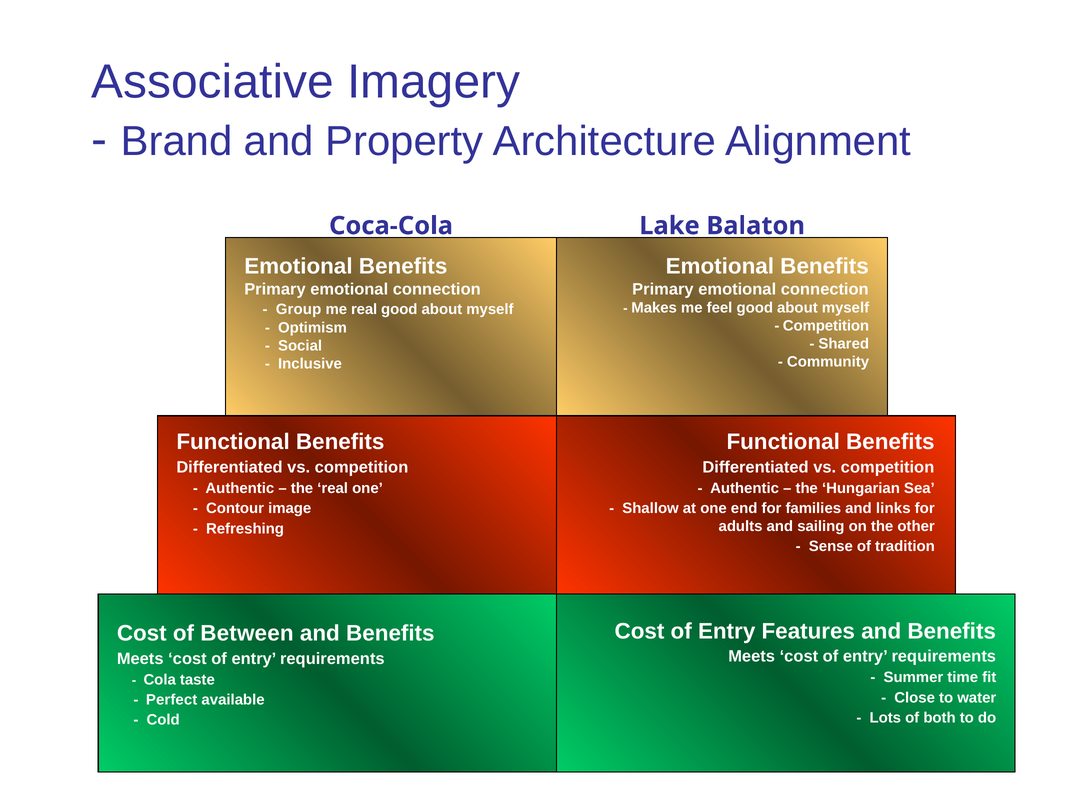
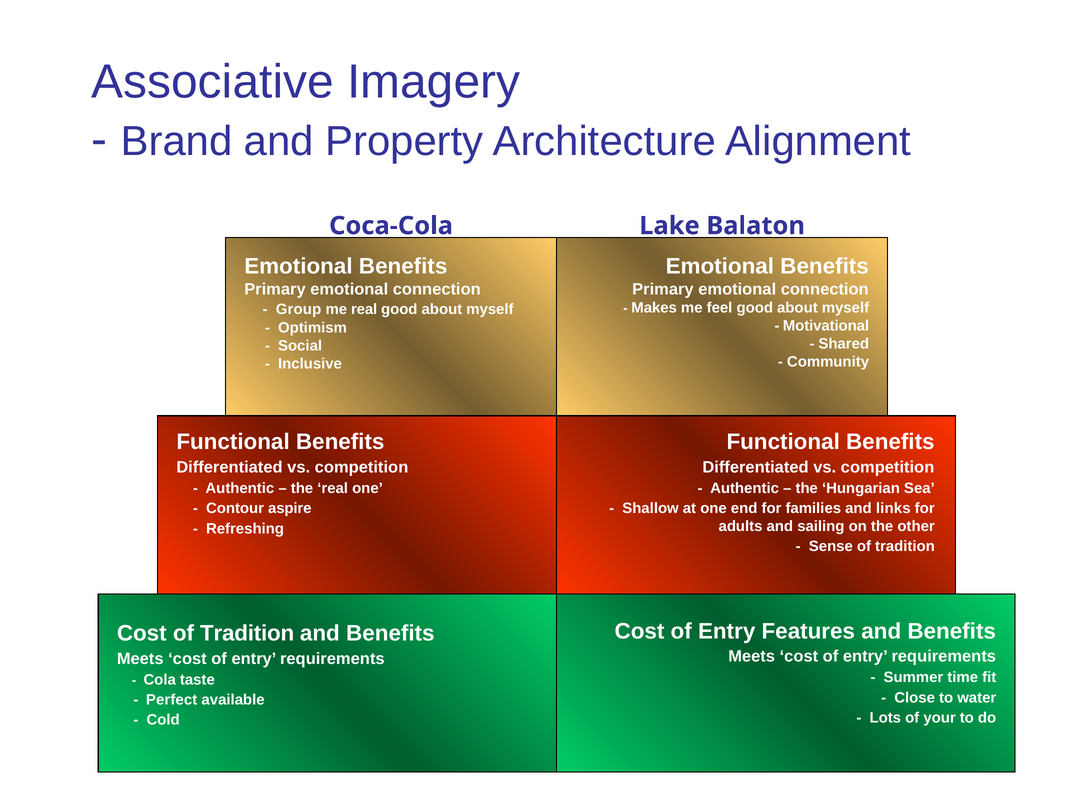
Competition: Competition -> Motivational (826, 326)
image: image -> aspire (290, 509)
Cost of Between: Between -> Tradition (247, 634)
both: both -> your (940, 718)
